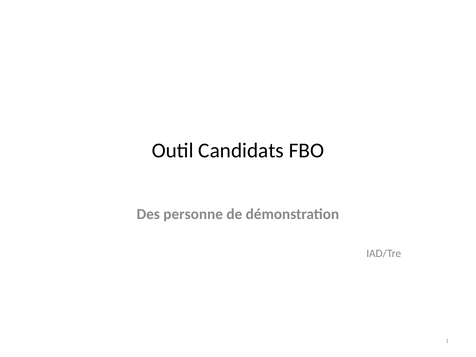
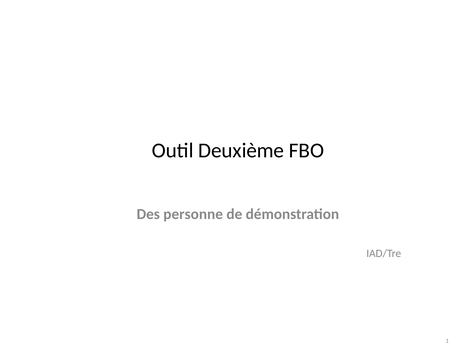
Candidats: Candidats -> Deuxième (241, 151)
